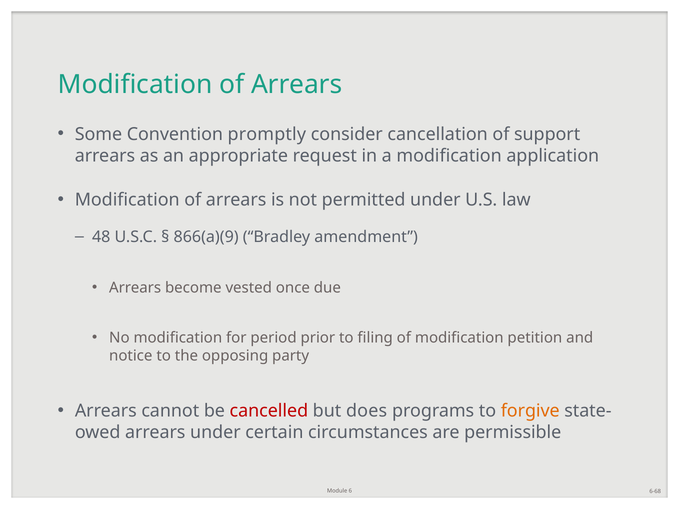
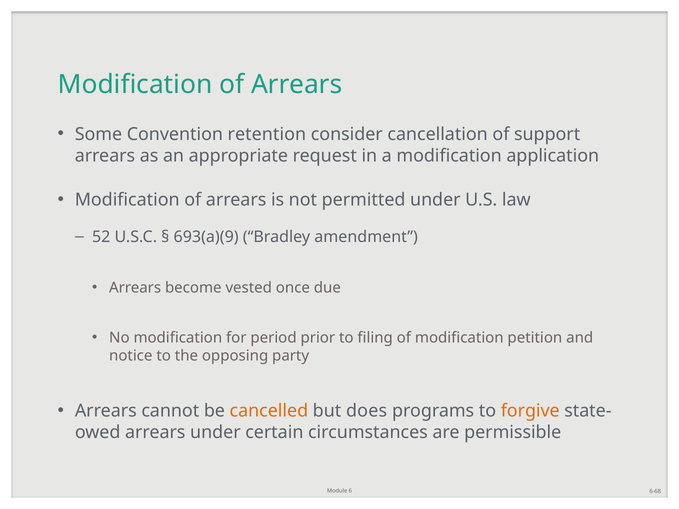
promptly: promptly -> retention (267, 134)
48: 48 -> 52 (101, 237)
866(a)(9: 866(a)(9 -> 693(a)(9 (206, 237)
cancelled colour: red -> orange (269, 411)
